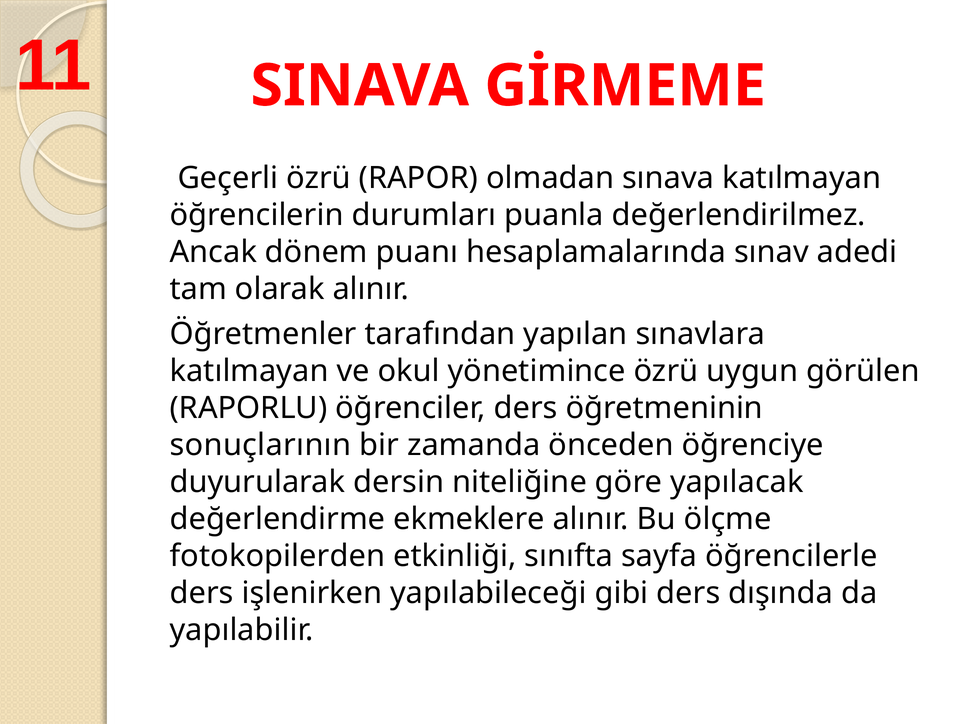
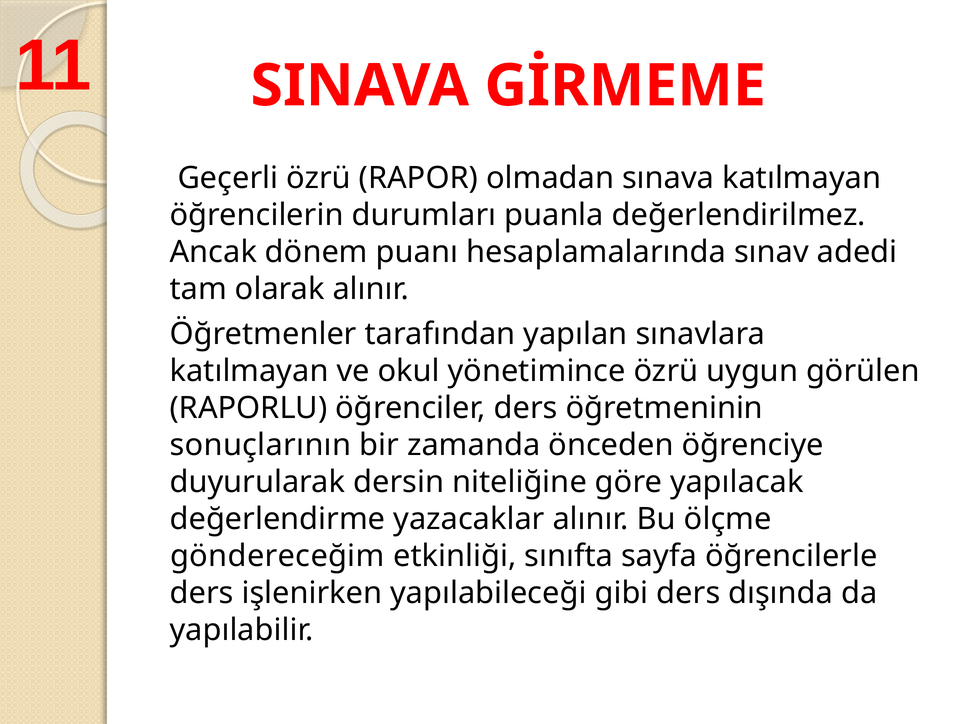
ekmeklere: ekmeklere -> yazacaklar (469, 519)
fotokopilerden: fotokopilerden -> göndereceğim (277, 556)
